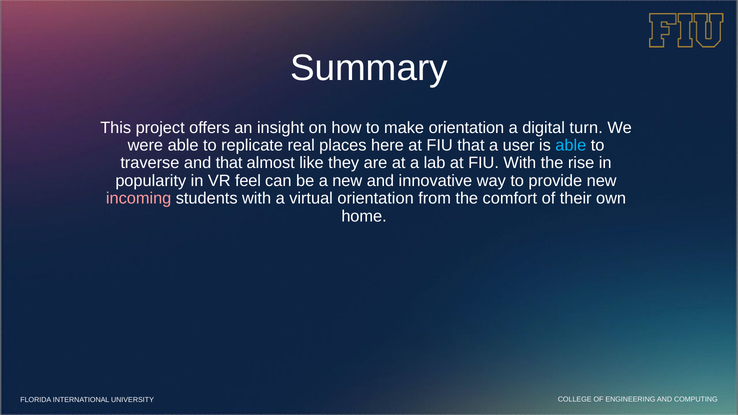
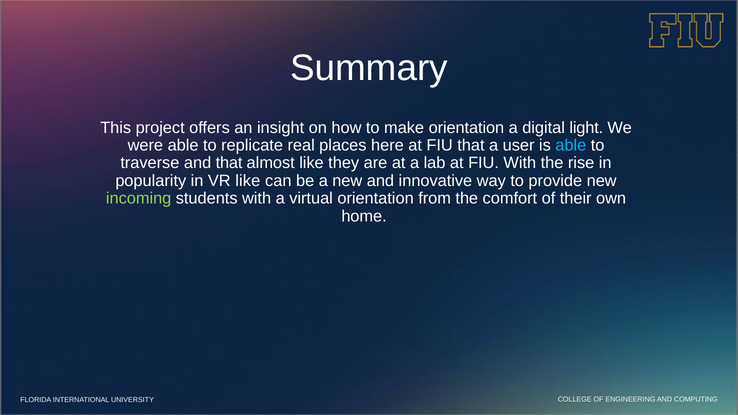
turn: turn -> light (586, 128)
VR feel: feel -> like (248, 181)
incoming colour: pink -> light green (139, 199)
